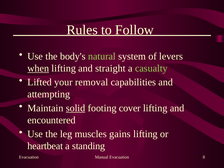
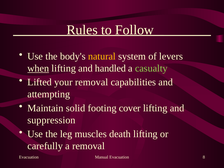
natural colour: light green -> yellow (102, 56)
straight: straight -> handled (110, 68)
solid underline: present -> none (76, 108)
encountered: encountered -> suppression (51, 120)
gains: gains -> death (120, 134)
heartbeat: heartbeat -> carefully (45, 146)
a standing: standing -> removal (89, 146)
